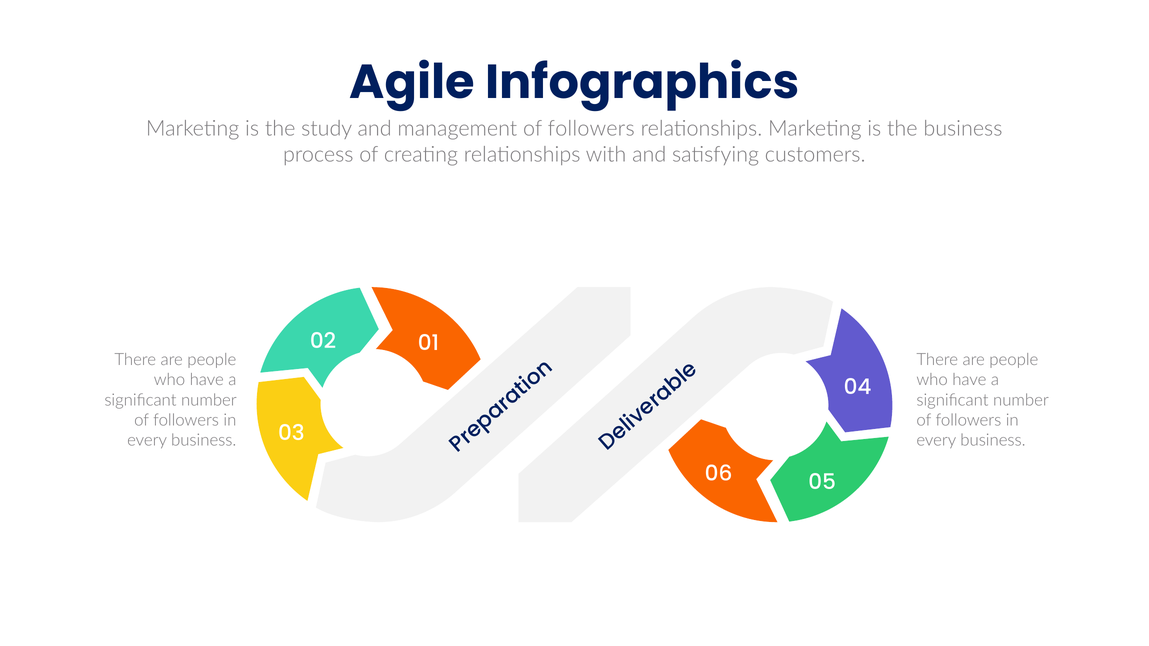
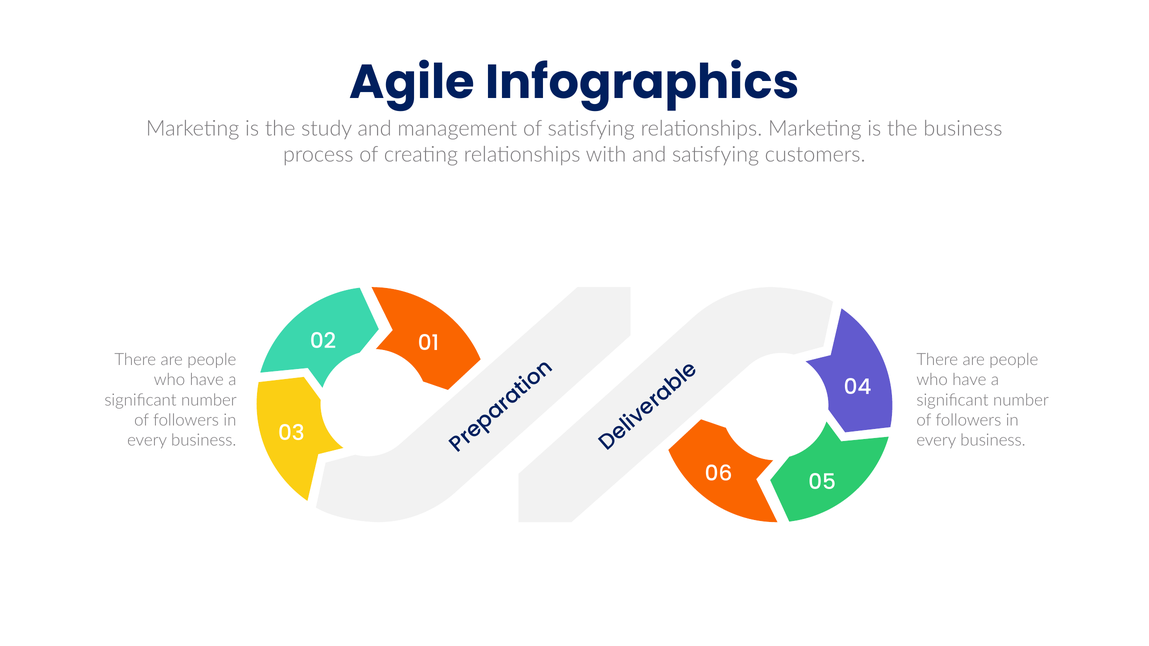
management of followers: followers -> satisfying (591, 129)
